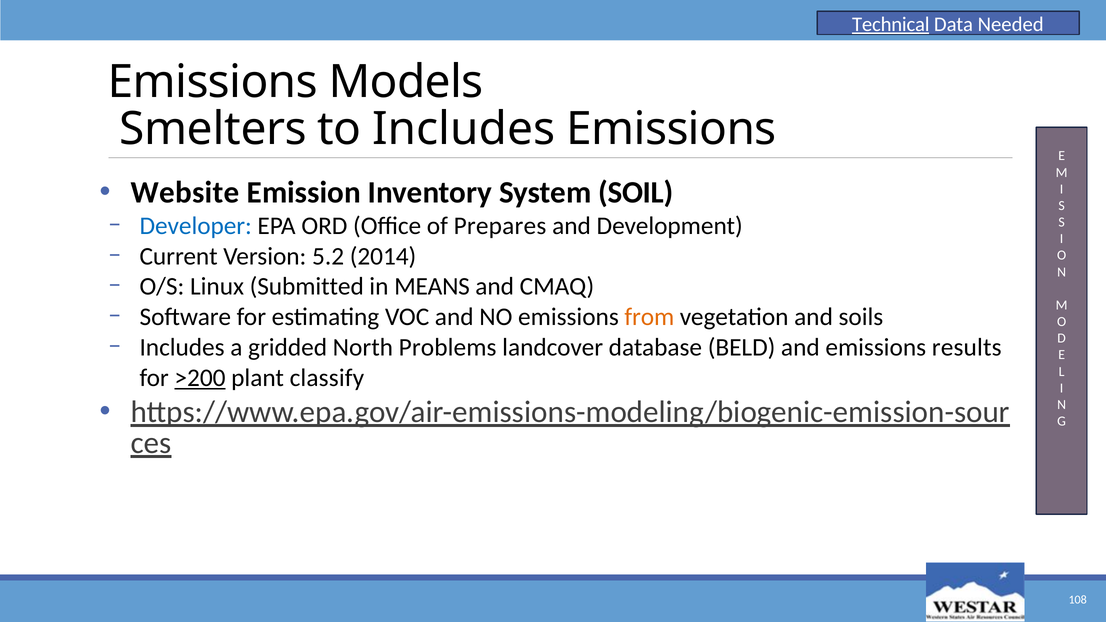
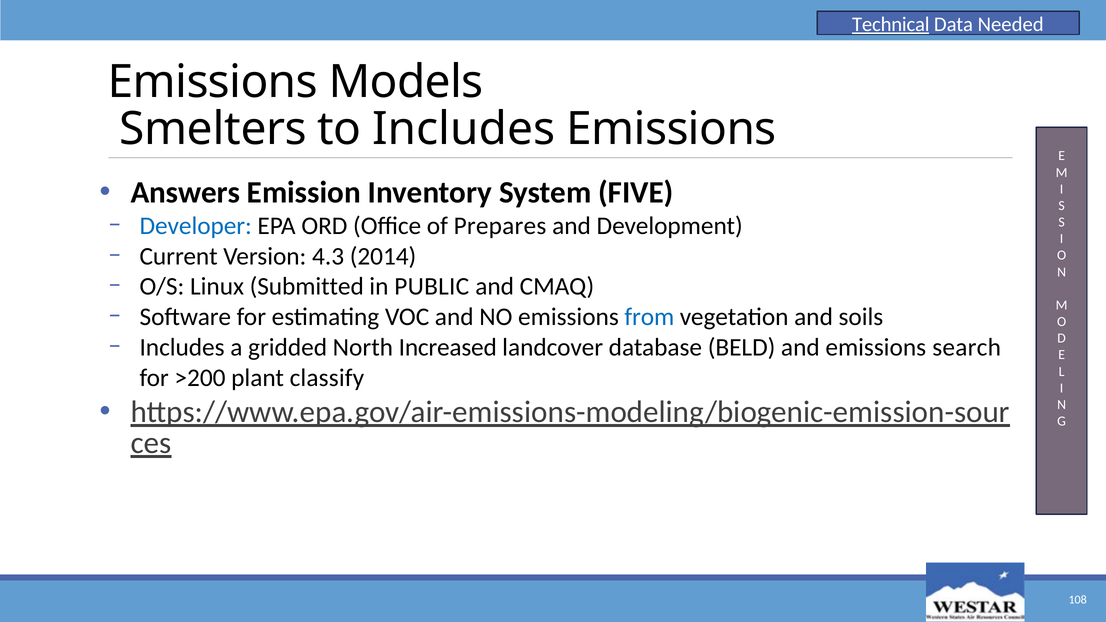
Website: Website -> Answers (185, 192)
SOIL: SOIL -> FIVE (636, 192)
5.2: 5.2 -> 4.3 (328, 256)
MEANS: MEANS -> PUBLIC (432, 287)
from colour: orange -> blue (649, 317)
Problems: Problems -> Increased (448, 347)
results: results -> search (967, 347)
>200 underline: present -> none (200, 378)
